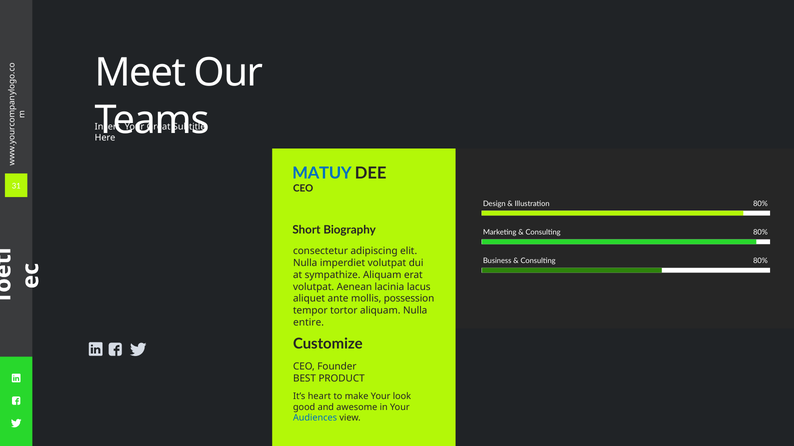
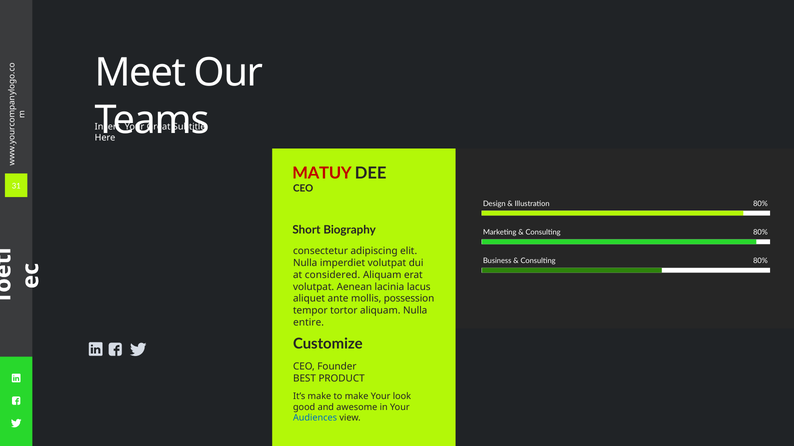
MATUY colour: blue -> red (322, 173)
sympathize: sympathize -> considered (333, 275)
It’s heart: heart -> make (319, 397)
